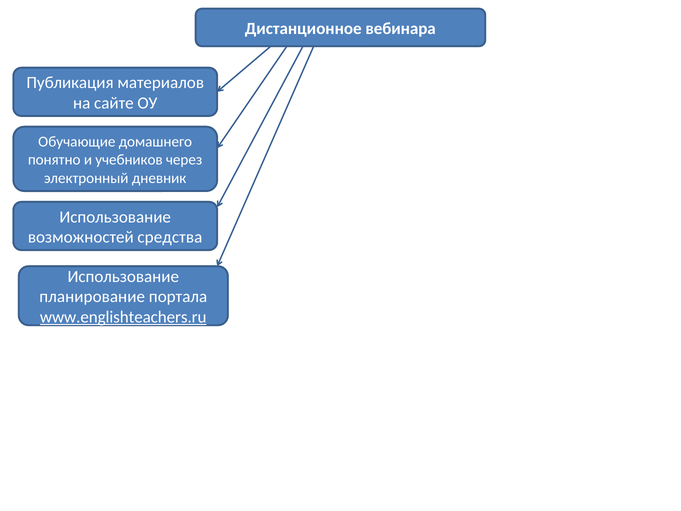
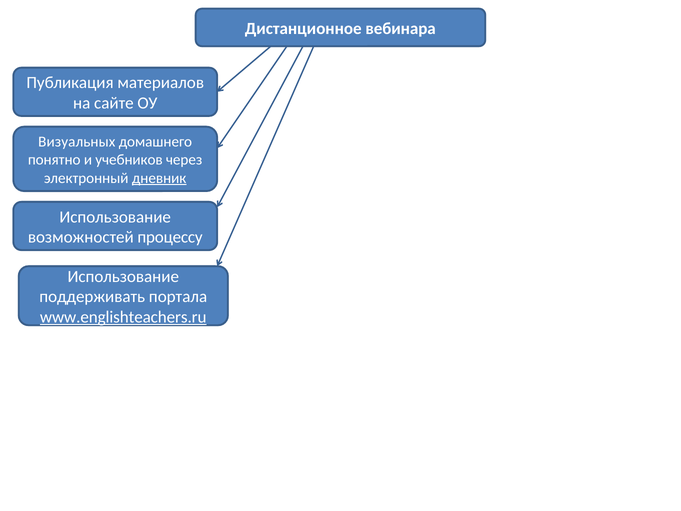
Обучающие: Обучающие -> Визуальных (77, 142)
дневник underline: none -> present (159, 178)
средства: средства -> процессу (170, 237)
планирование: планирование -> поддерживать (92, 297)
